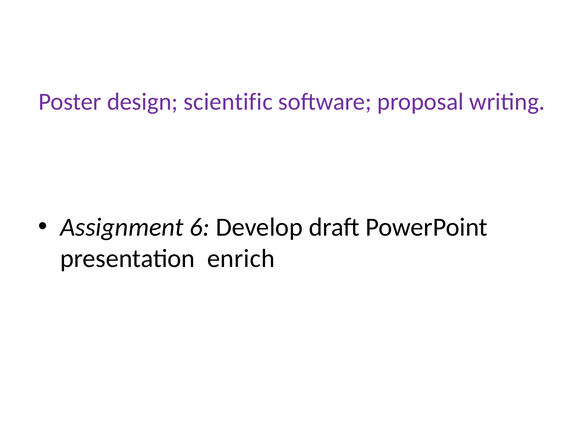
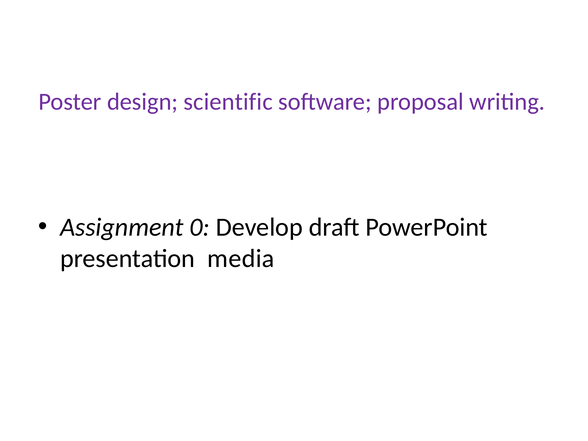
6: 6 -> 0 (200, 227)
enrich: enrich -> media (241, 259)
